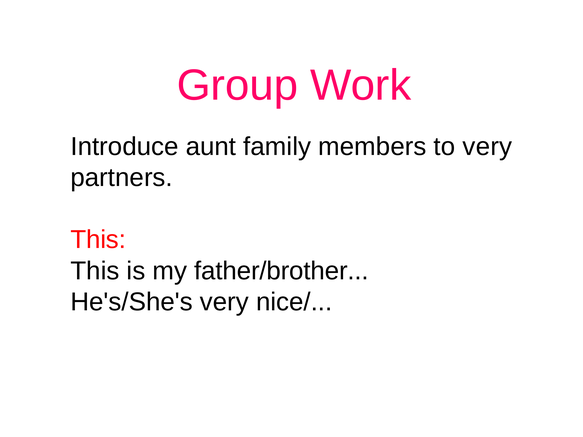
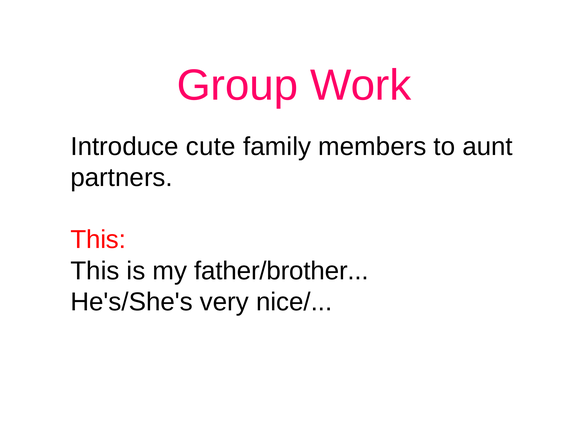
aunt: aunt -> cute (211, 147)
to very: very -> aunt (488, 147)
